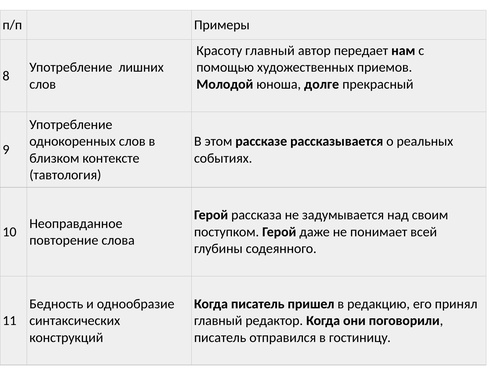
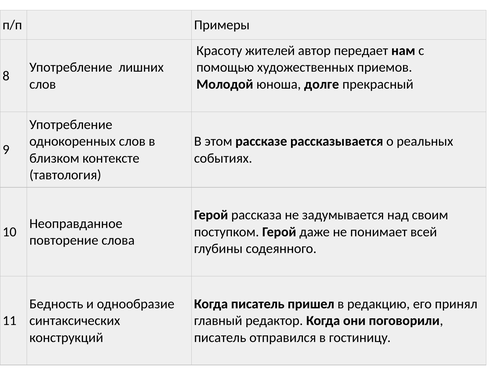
Красоту главный: главный -> жителей (270, 51)
